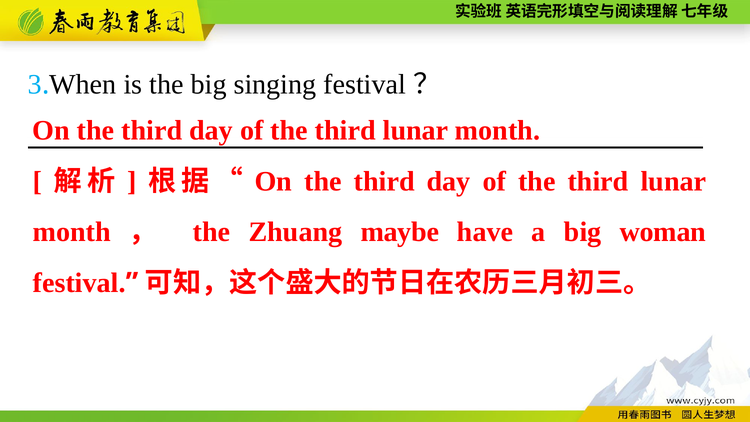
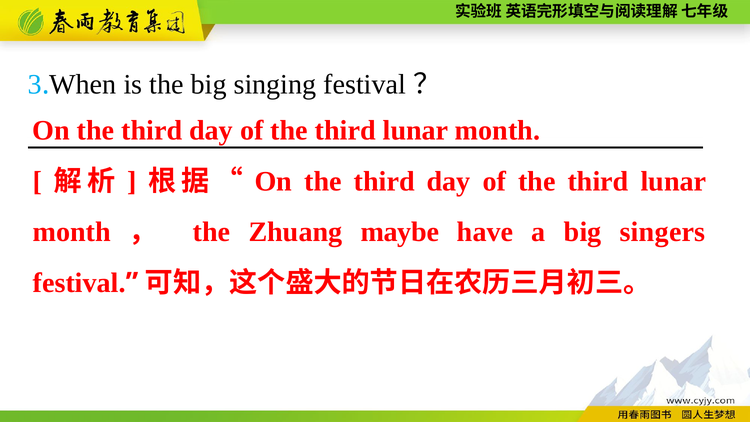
woman: woman -> singers (663, 232)
